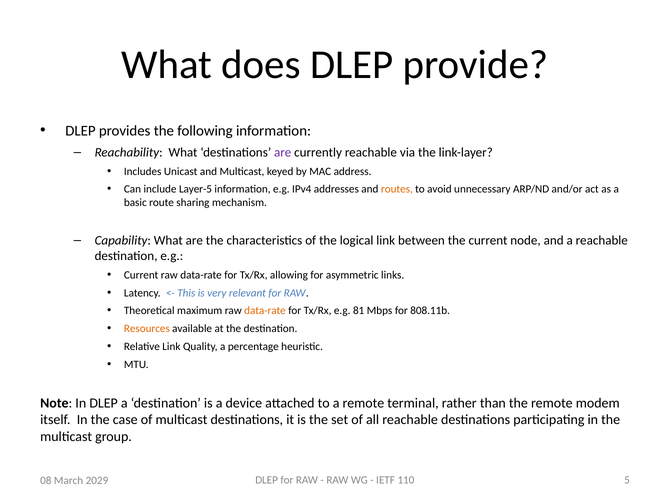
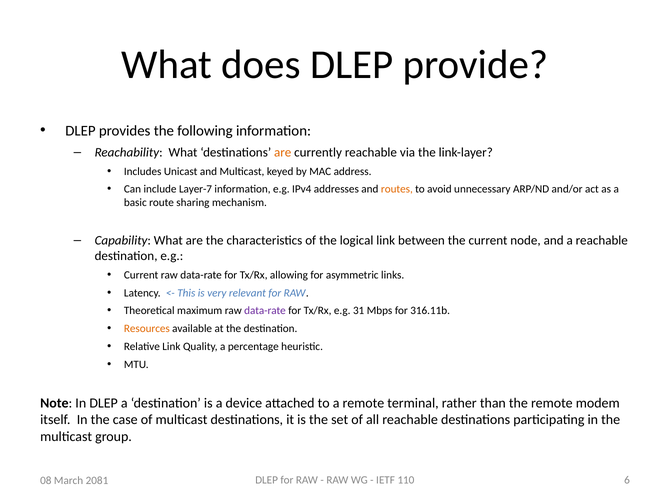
are colour: purple -> orange (283, 152)
Layer-5: Layer-5 -> Layer-7 (195, 189)
data-rate colour: orange -> purple (265, 310)
81: 81 -> 31 (359, 310)
808.11b: 808.11b -> 316.11b (430, 310)
5: 5 -> 6 (627, 480)
2029: 2029 -> 2081 (97, 480)
